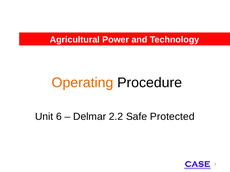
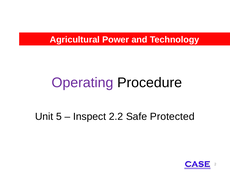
Operating colour: orange -> purple (82, 83)
6: 6 -> 5 (59, 117)
Delmar: Delmar -> Inspect (90, 117)
